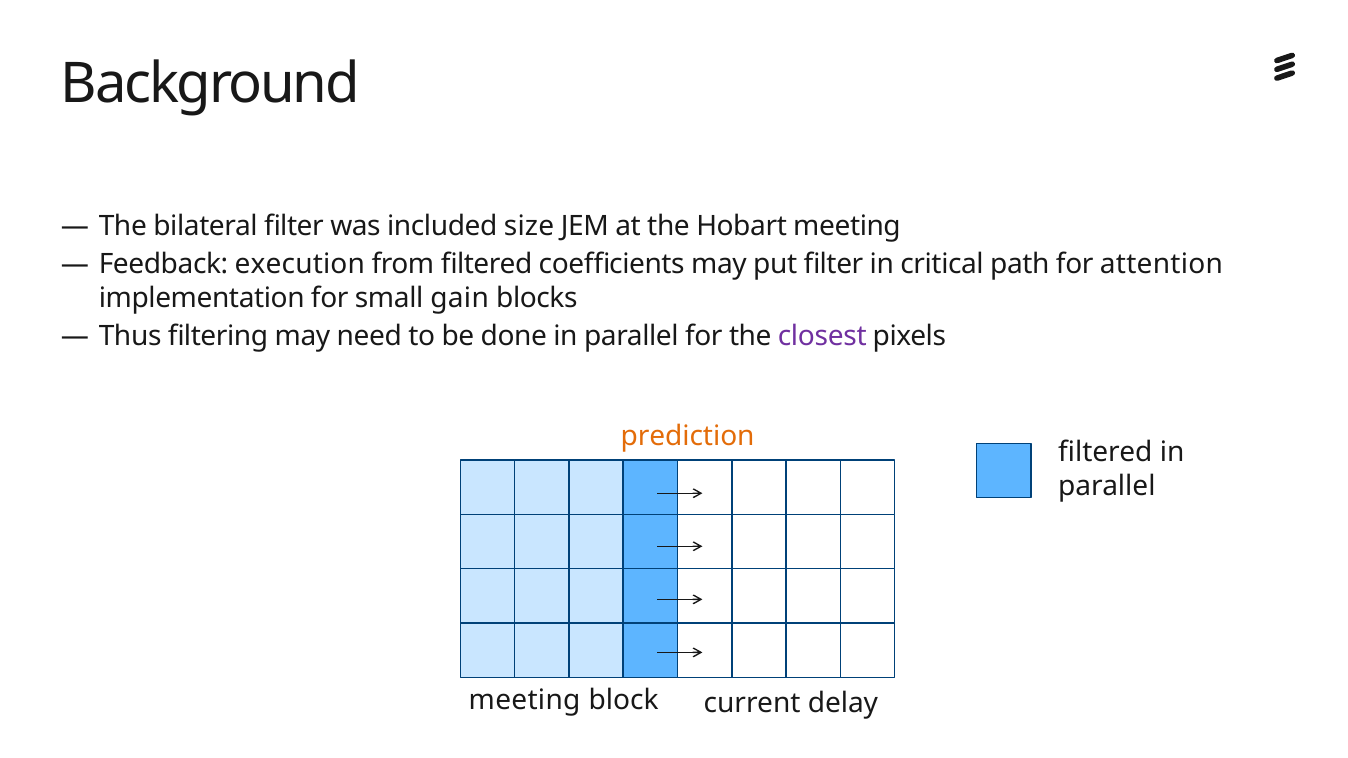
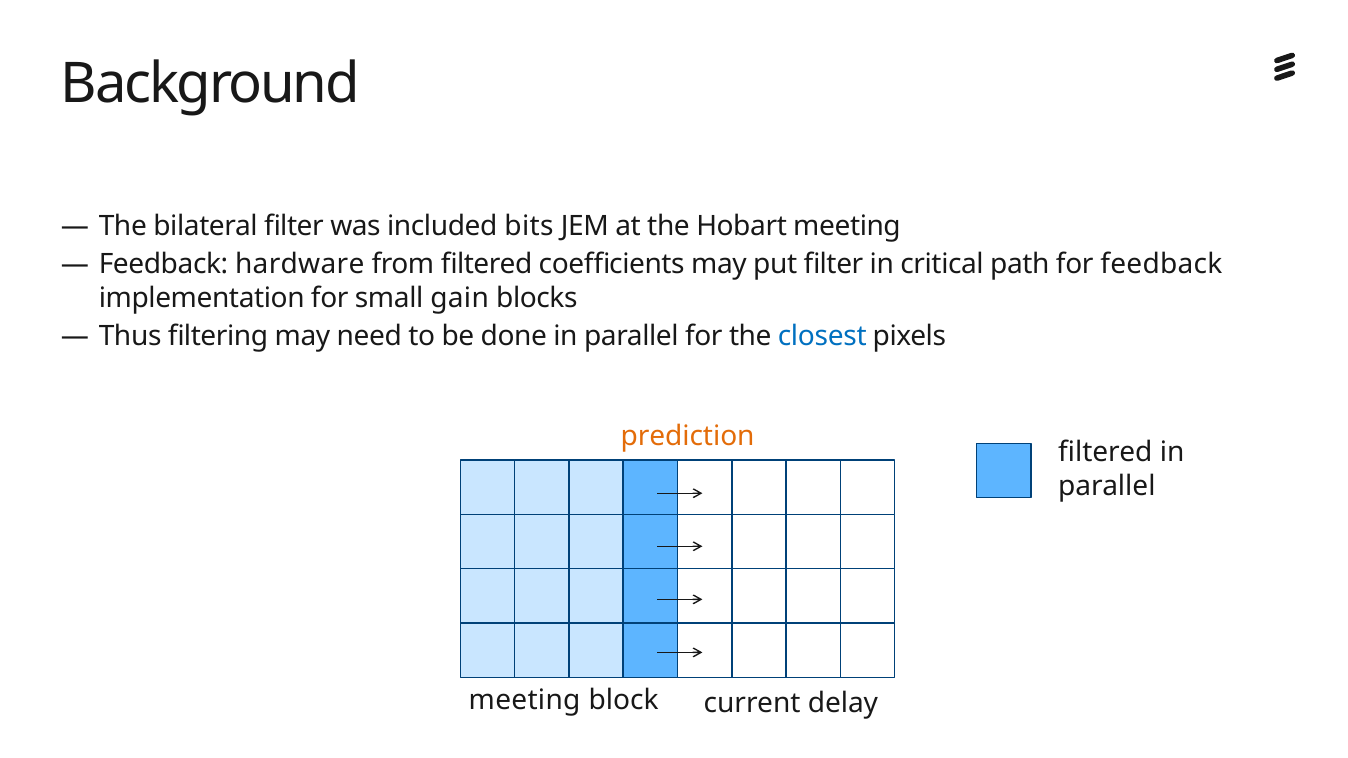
size: size -> bits (529, 227)
execution: execution -> hardware (300, 265)
for attention: attention -> feedback (1161, 265)
closest colour: purple -> blue (822, 336)
